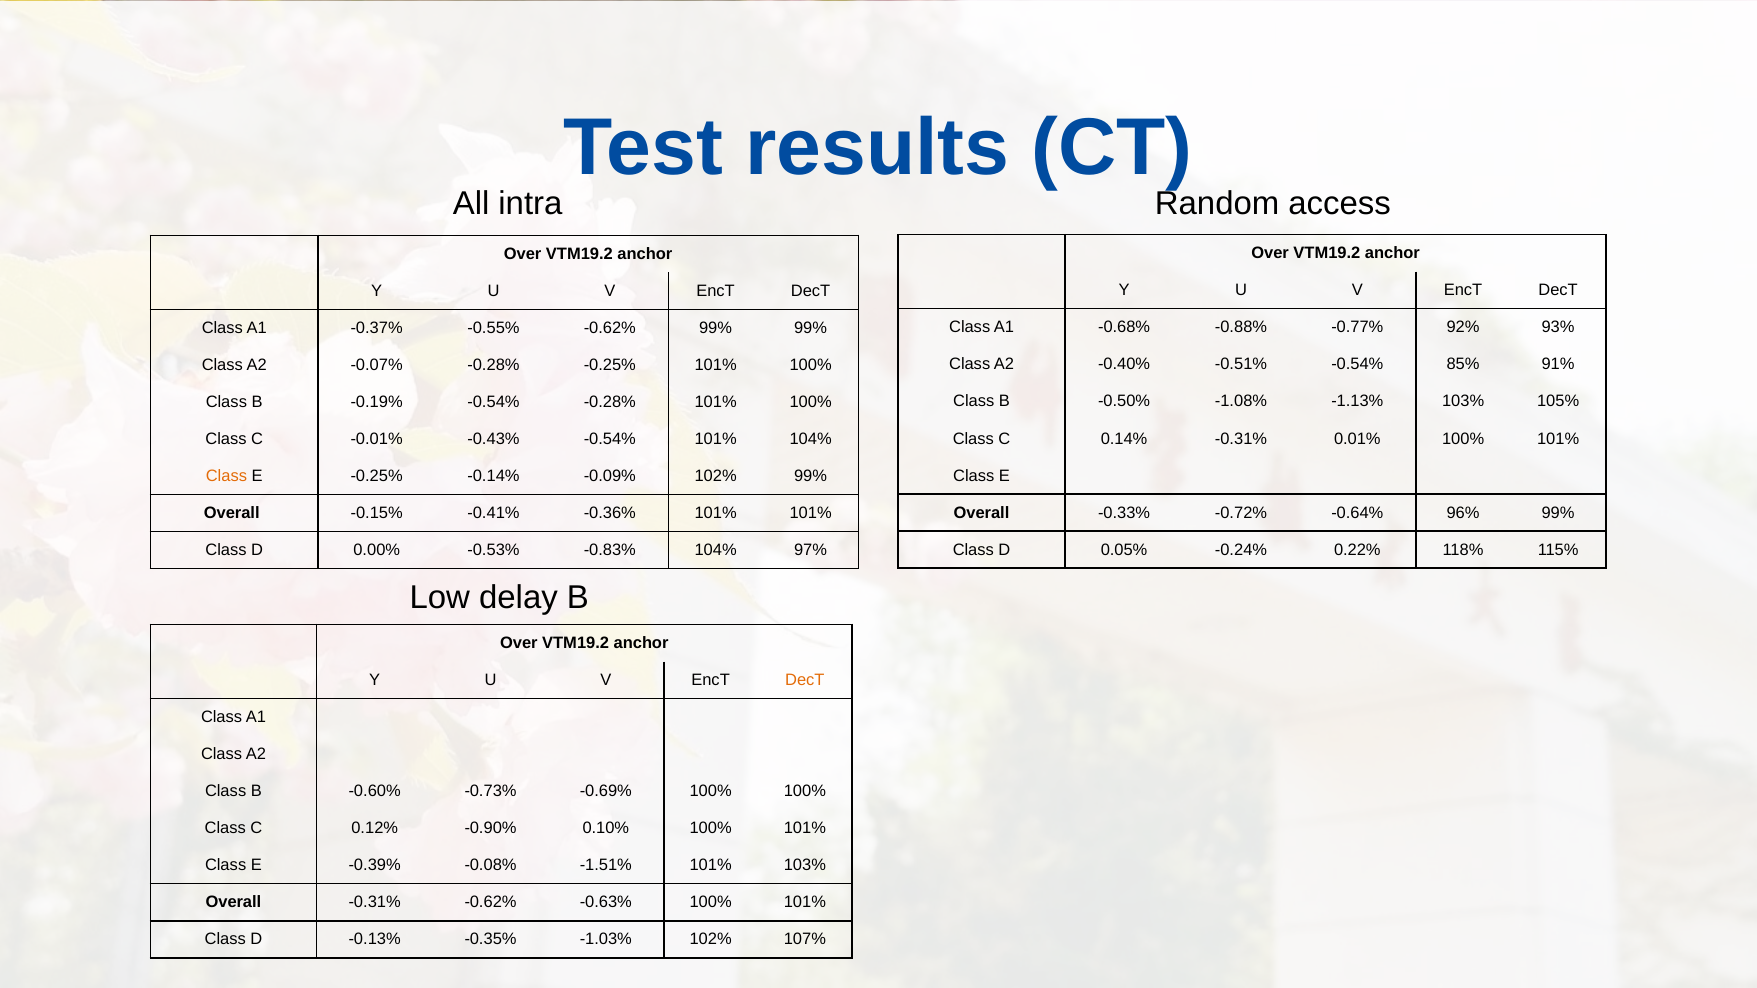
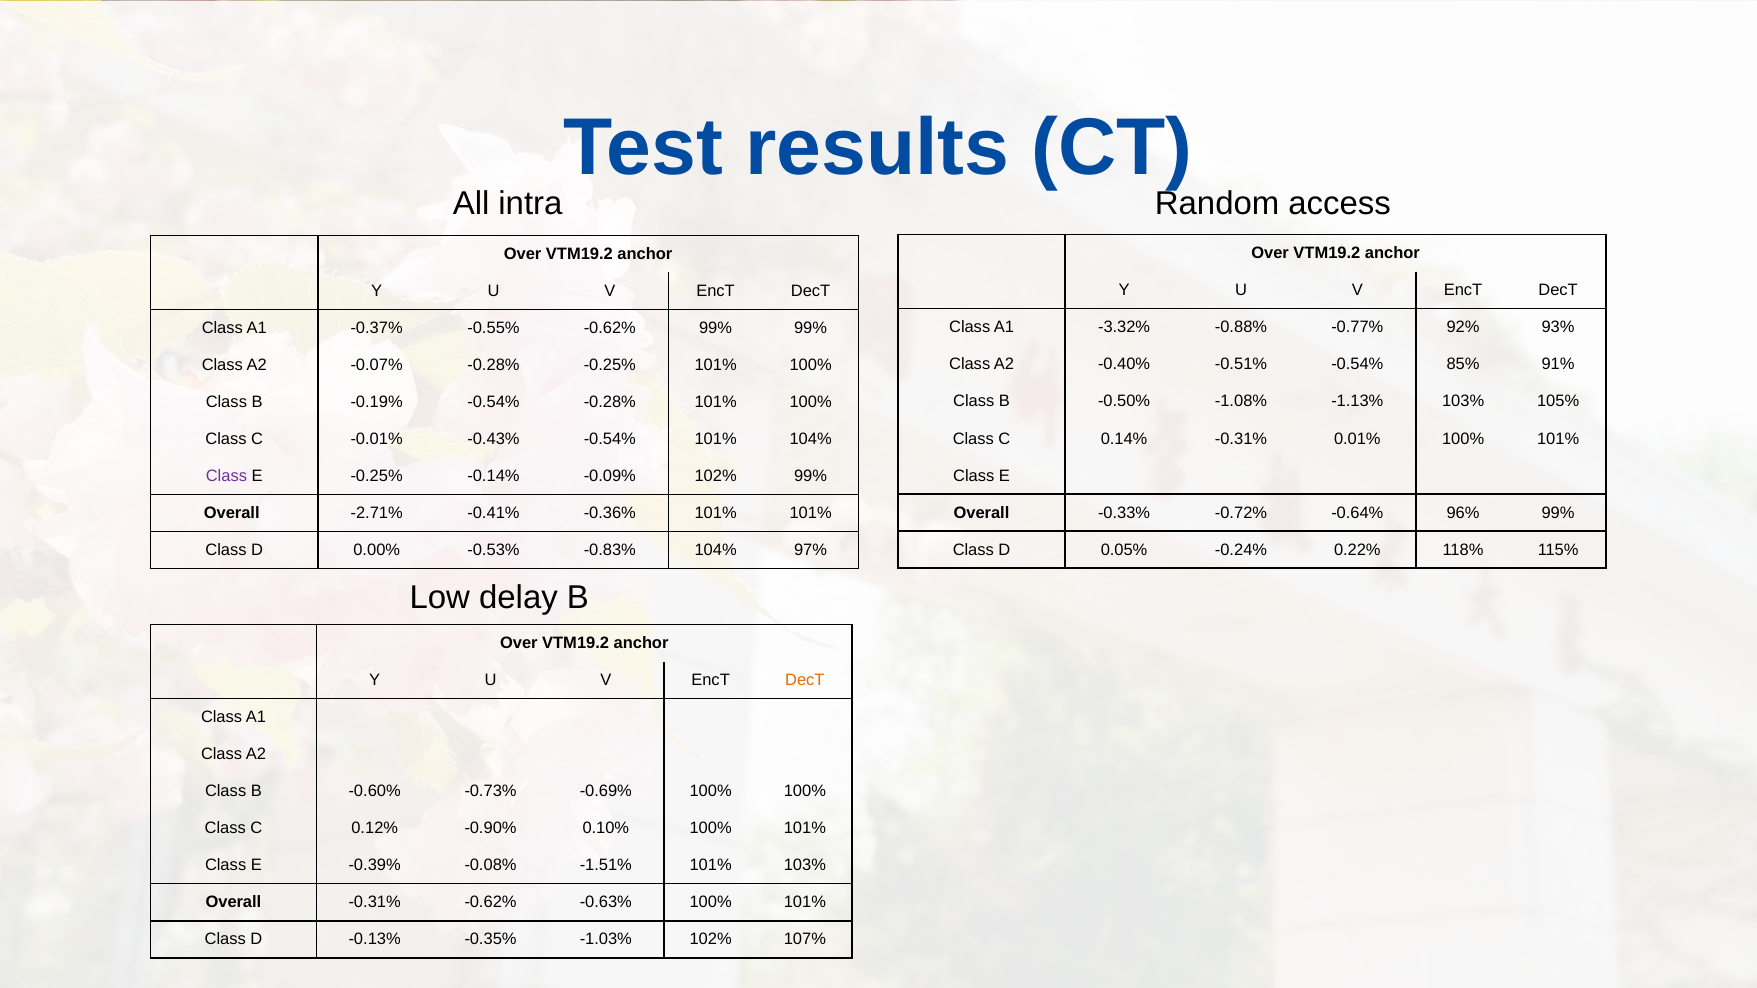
-0.68%: -0.68% -> -3.32% (1124, 328)
Class colour: orange -> purple (226, 476)
-0.15%: -0.15% -> -2.71% (377, 514)
